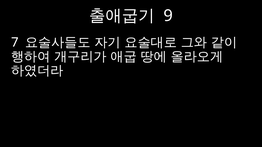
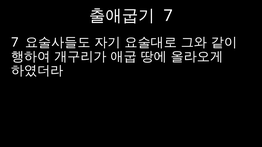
9: 9 -> 7 (168, 16)
